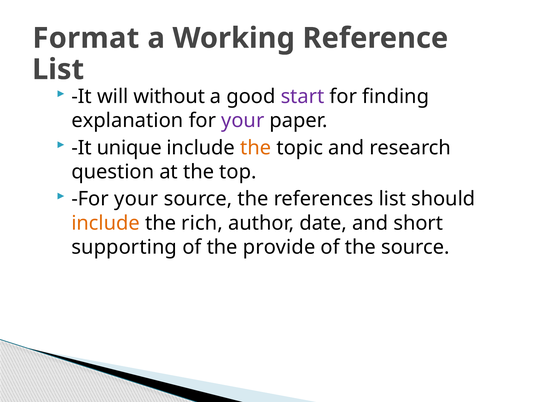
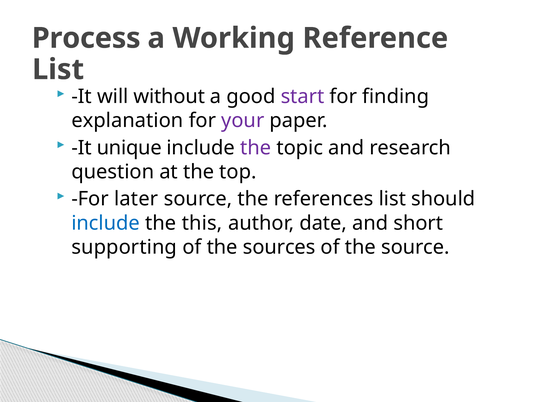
Format: Format -> Process (86, 38)
the colour: orange -> purple (256, 148)
your: your -> later (136, 199)
include colour: orange -> blue (106, 223)
rich: rich -> this (202, 223)
provide: provide -> sources (279, 247)
